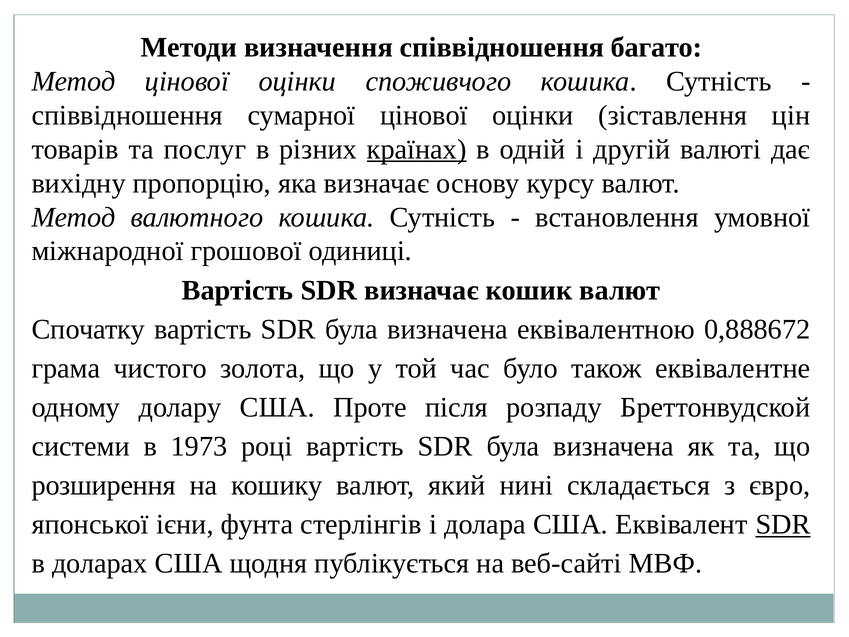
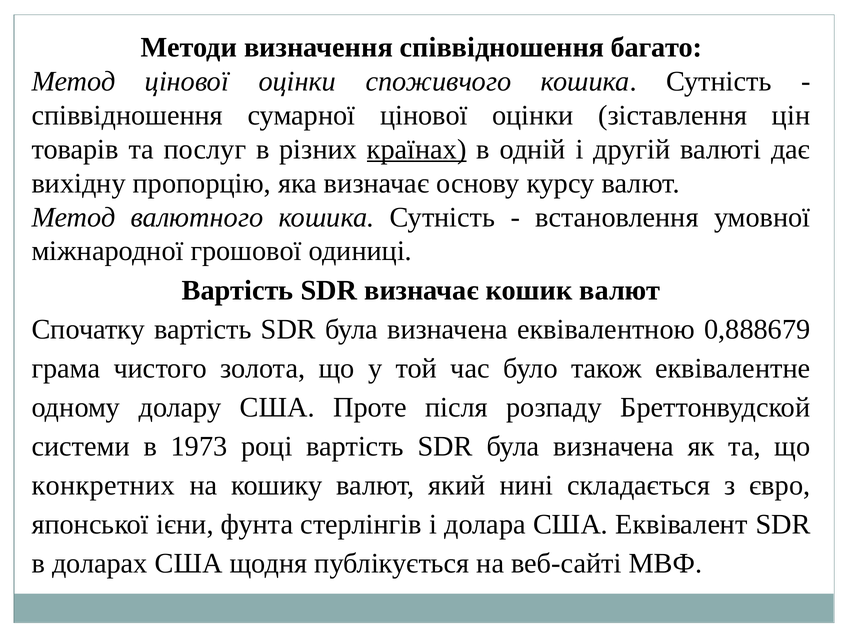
0,888672: 0,888672 -> 0,888679 (757, 329)
розширення: розширення -> конкретних (103, 485)
SDR underline: present -> none (783, 524)
